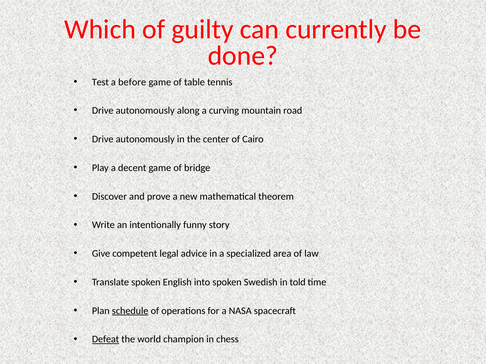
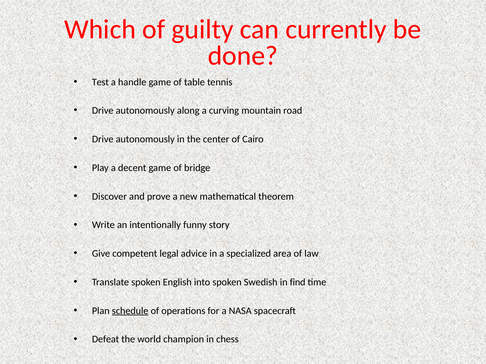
before: before -> handle (132, 82)
told: told -> find (298, 282)
Defeat underline: present -> none (106, 340)
